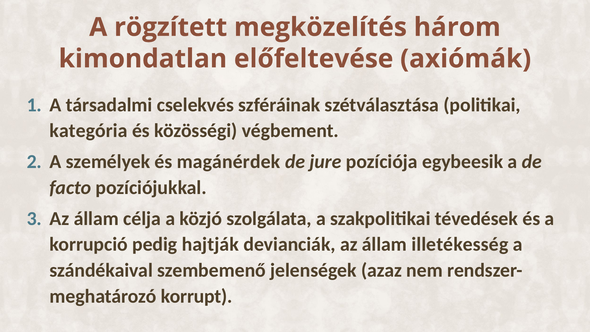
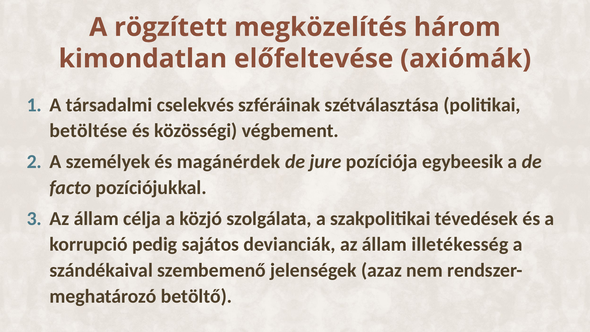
kategória: kategória -> betöltése (89, 131)
hajtják: hajtják -> sajátos (210, 244)
korrupt: korrupt -> betöltő (196, 296)
